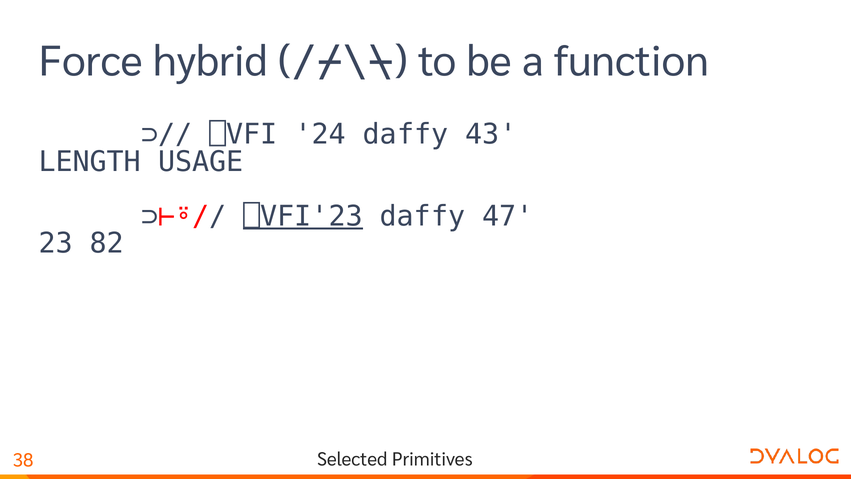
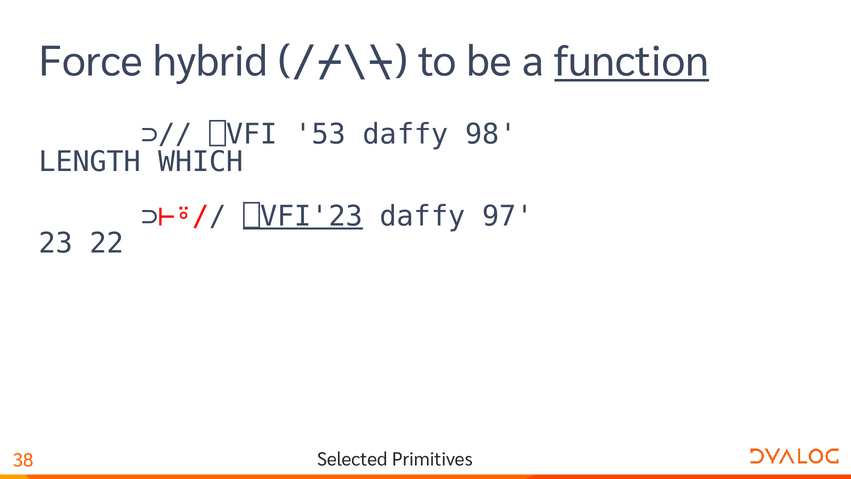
function underline: none -> present (632, 62)
24: 24 -> 53 (320, 134)
43: 43 -> 98 (491, 134)
USAGE: USAGE -> WHICH (201, 162)
47: 47 -> 97 (508, 216)
82: 82 -> 22 (107, 243)
